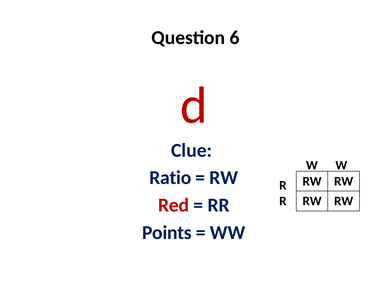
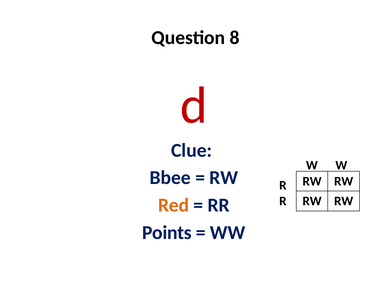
6: 6 -> 8 (235, 38)
Ratio: Ratio -> Bbee (170, 177)
Red colour: red -> orange (174, 205)
